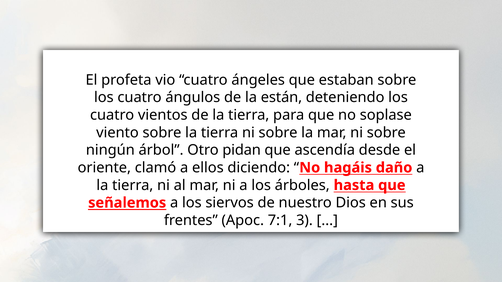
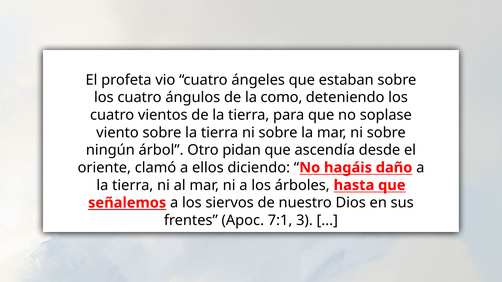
están: están -> como (281, 98)
